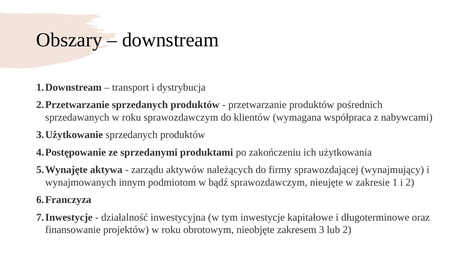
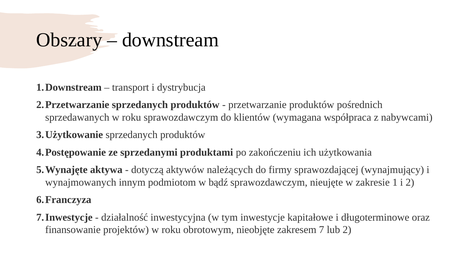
zarządu: zarządu -> dotyczą (147, 170)
3: 3 -> 7 (322, 230)
